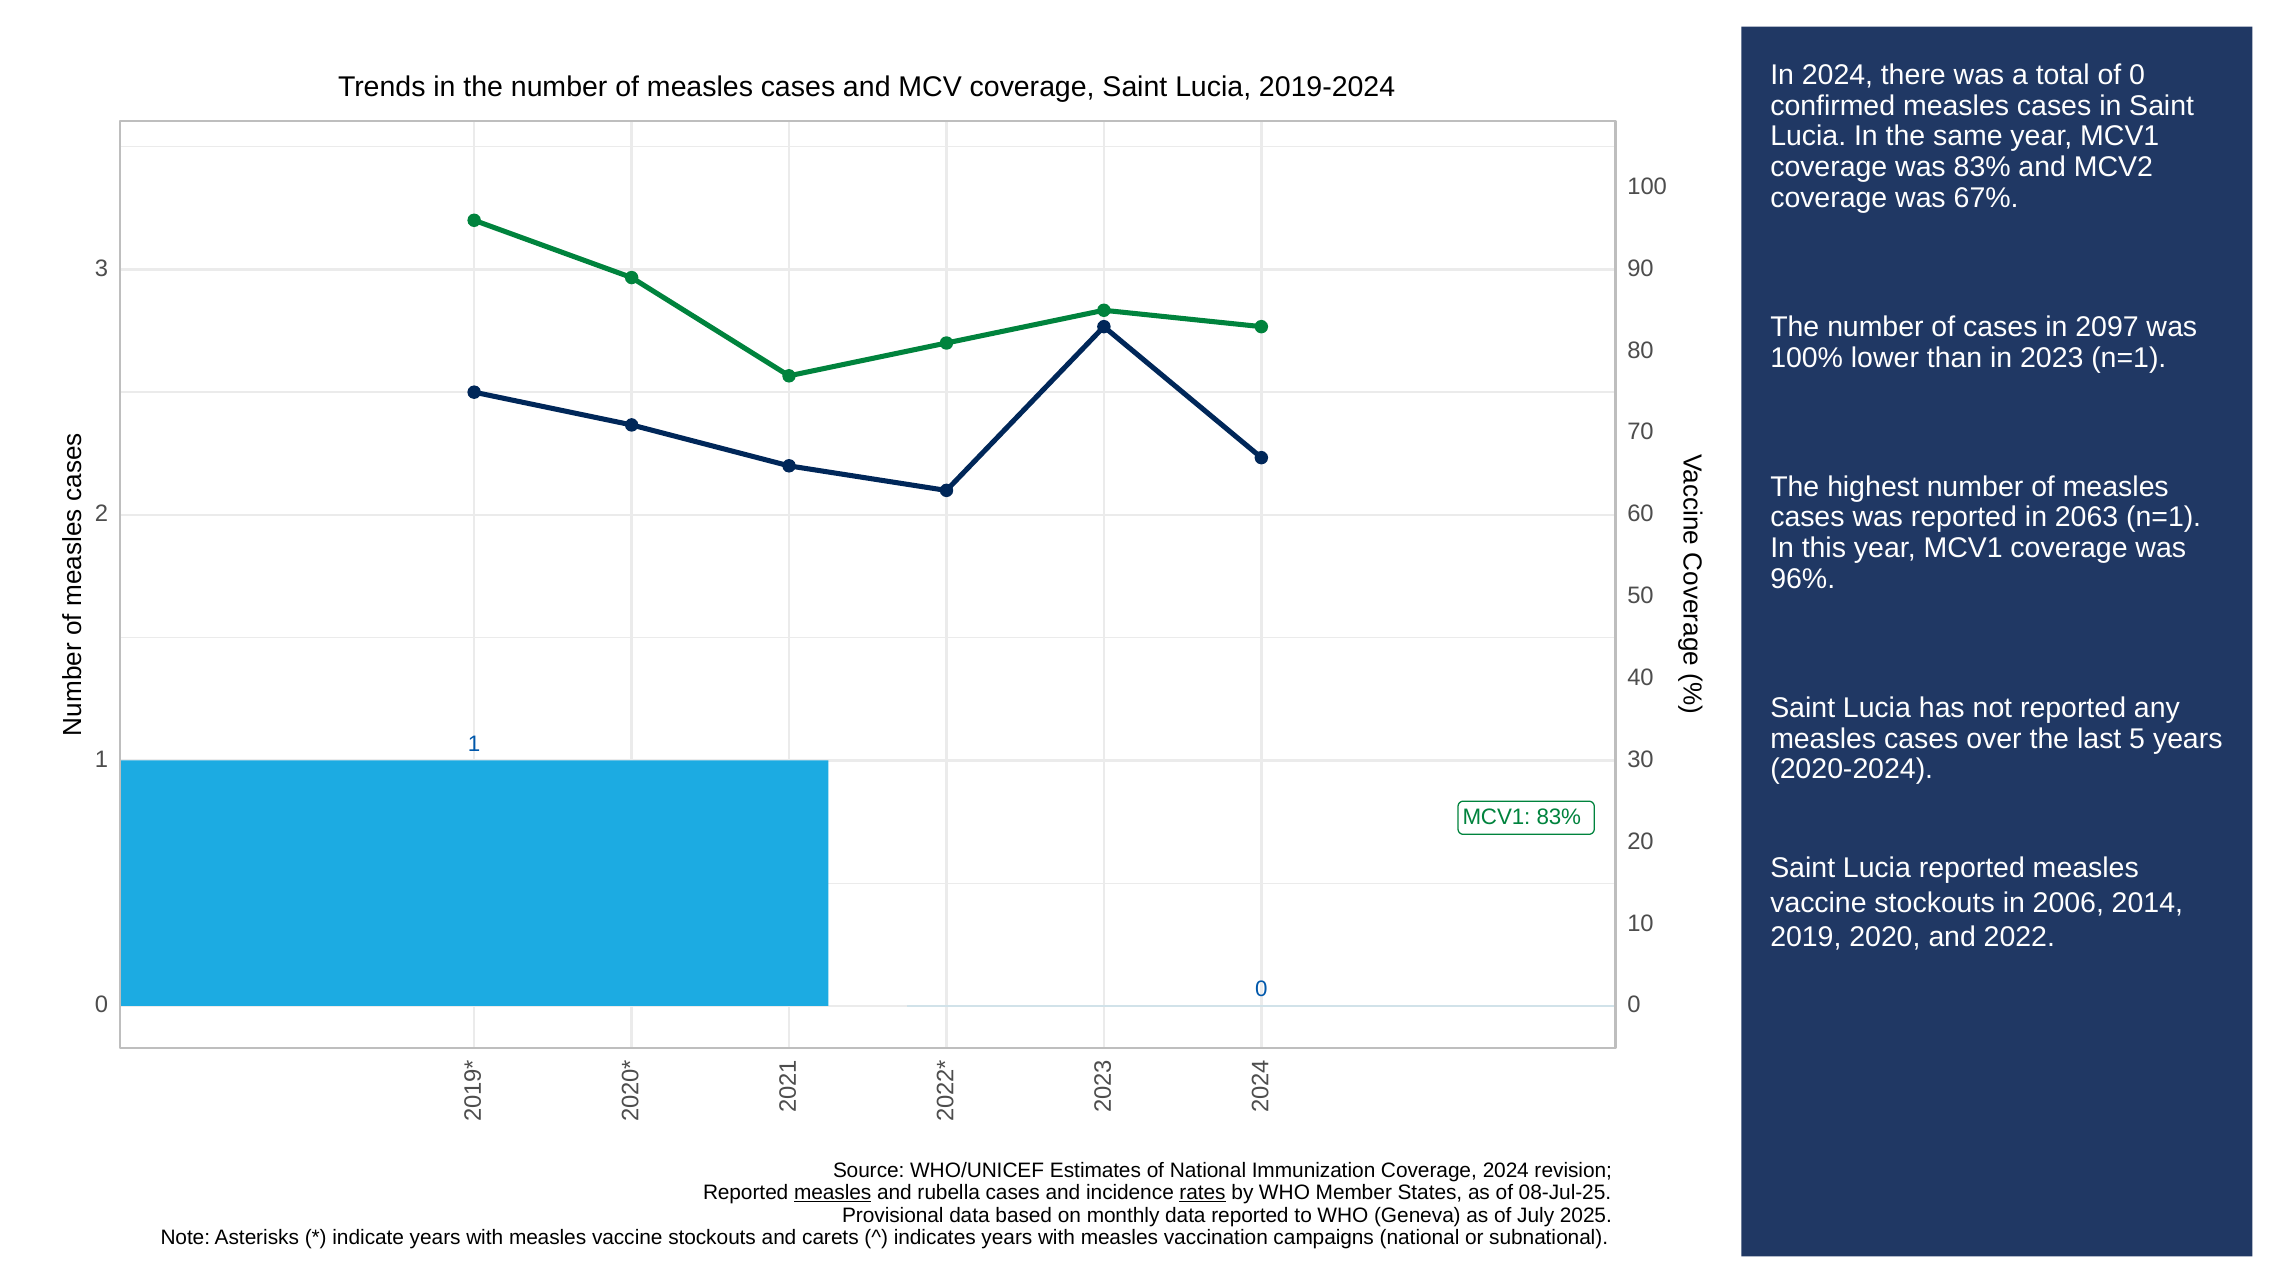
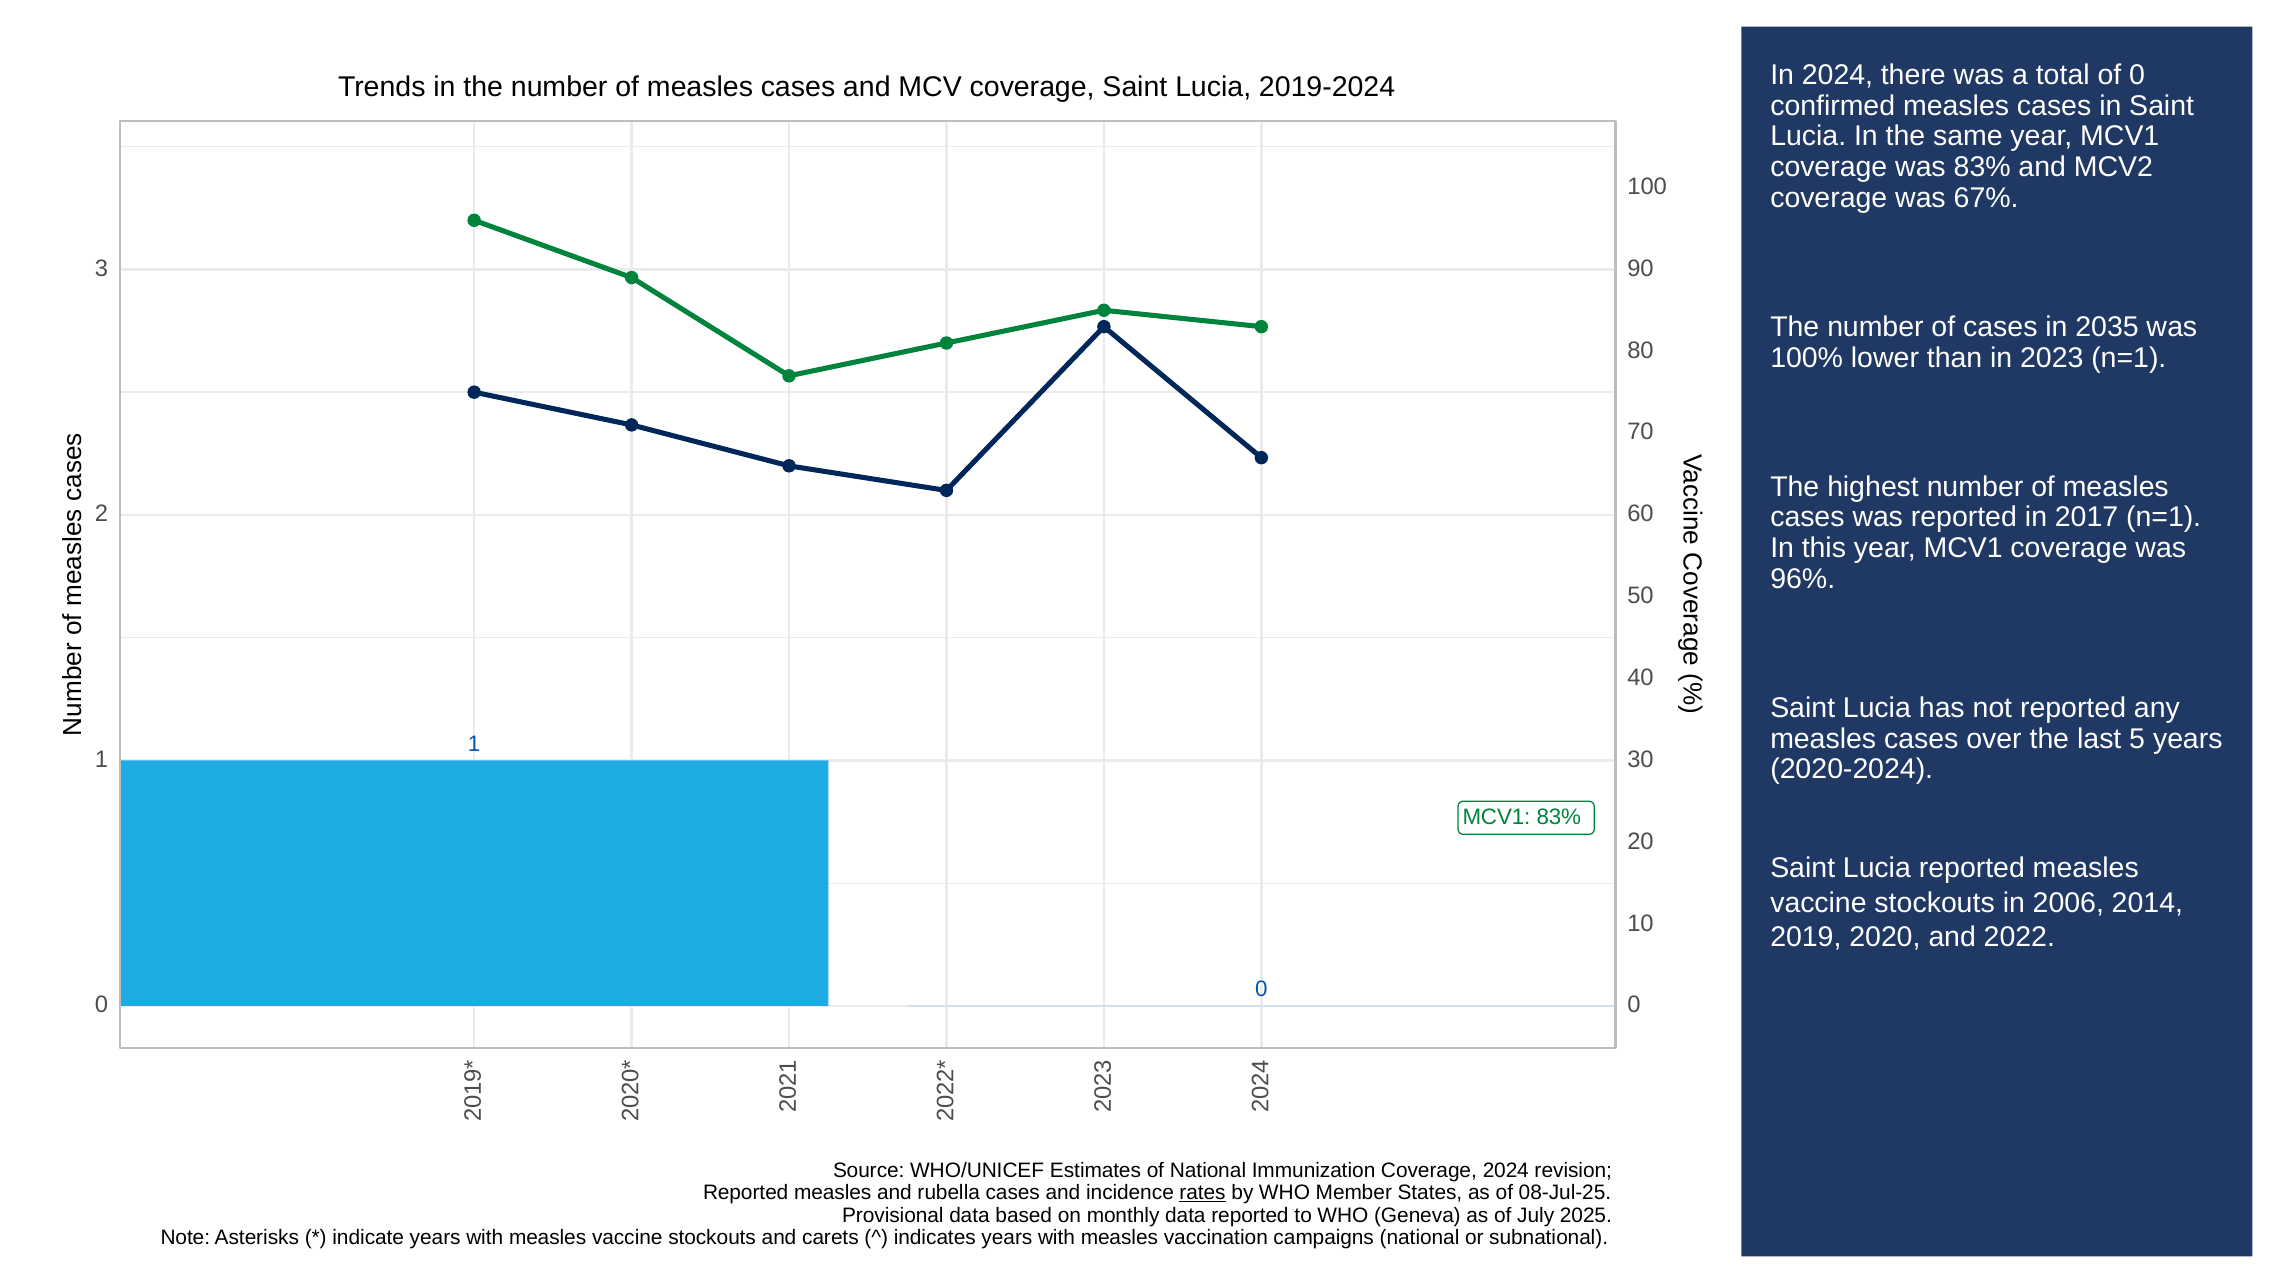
2097: 2097 -> 2035 (2107, 327)
2063: 2063 -> 2017 (2087, 517)
measles underline: present -> none (833, 1193)
